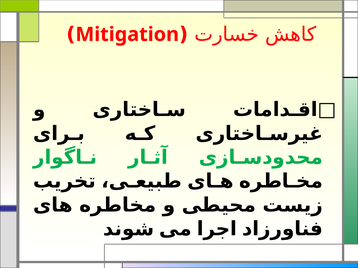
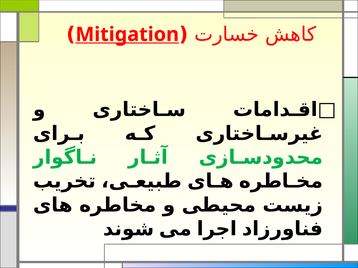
Mitigation underline: none -> present (127, 35)
